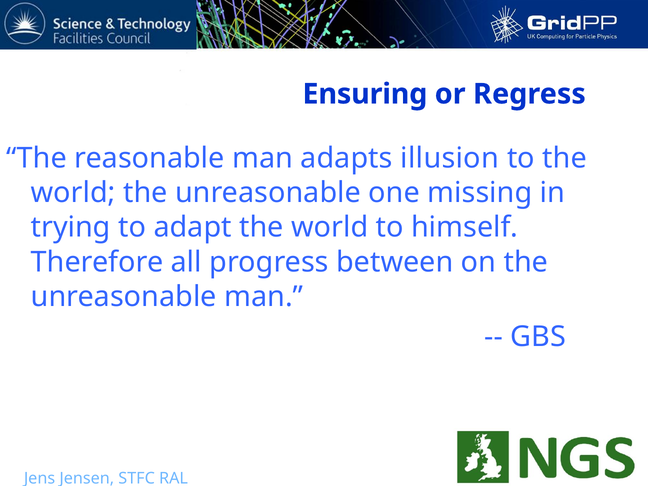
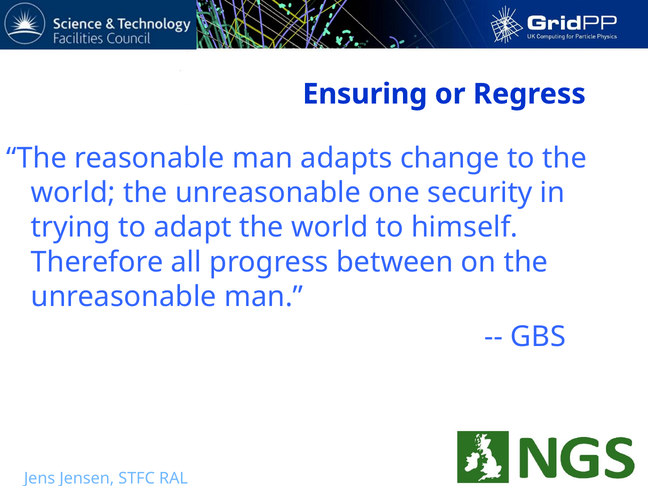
illusion: illusion -> change (450, 158)
missing: missing -> security (480, 193)
